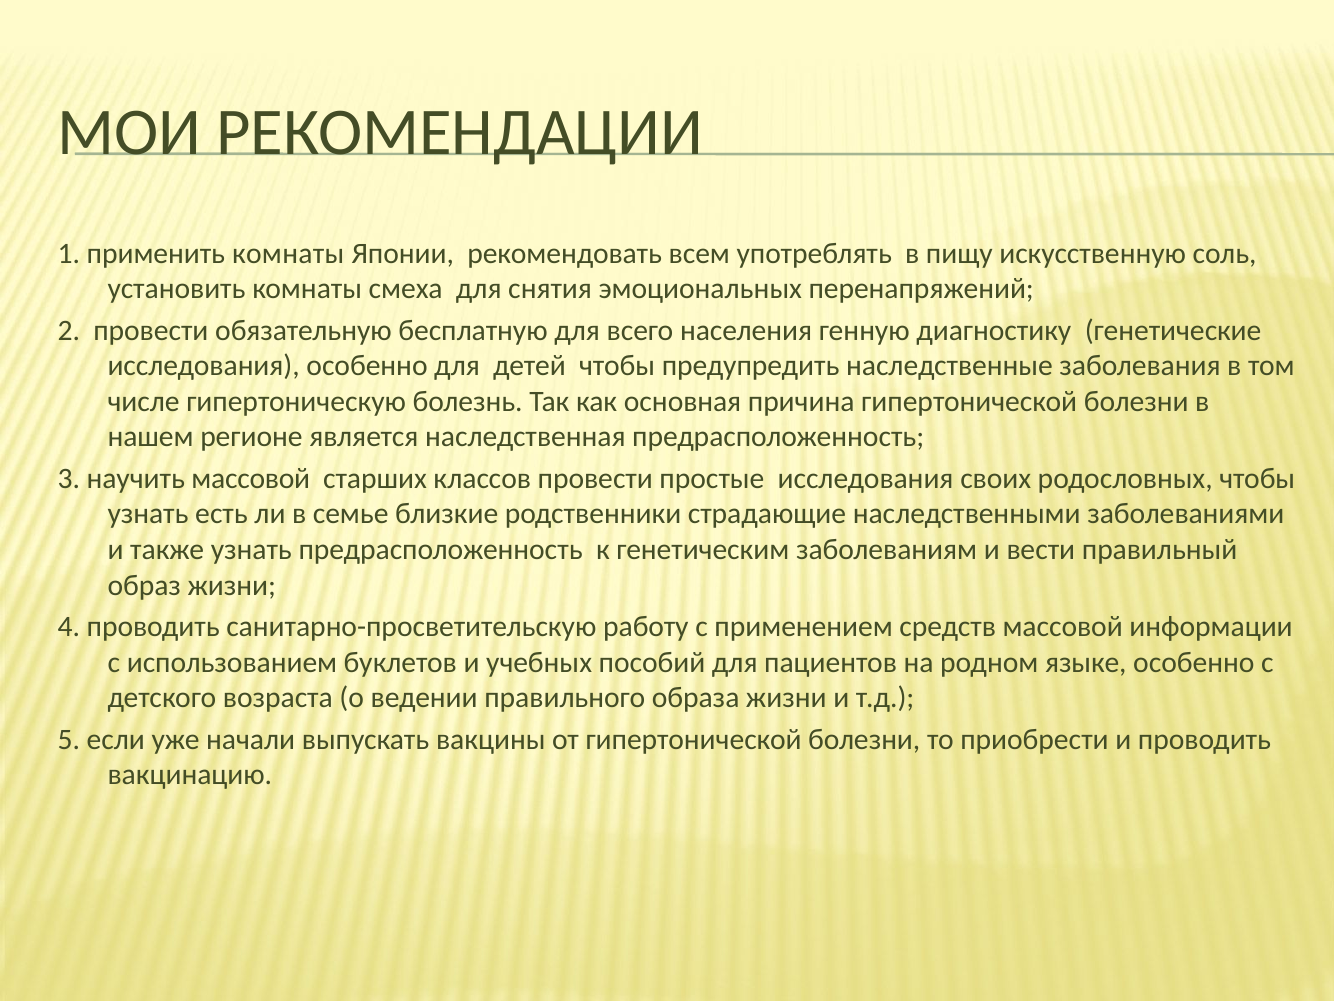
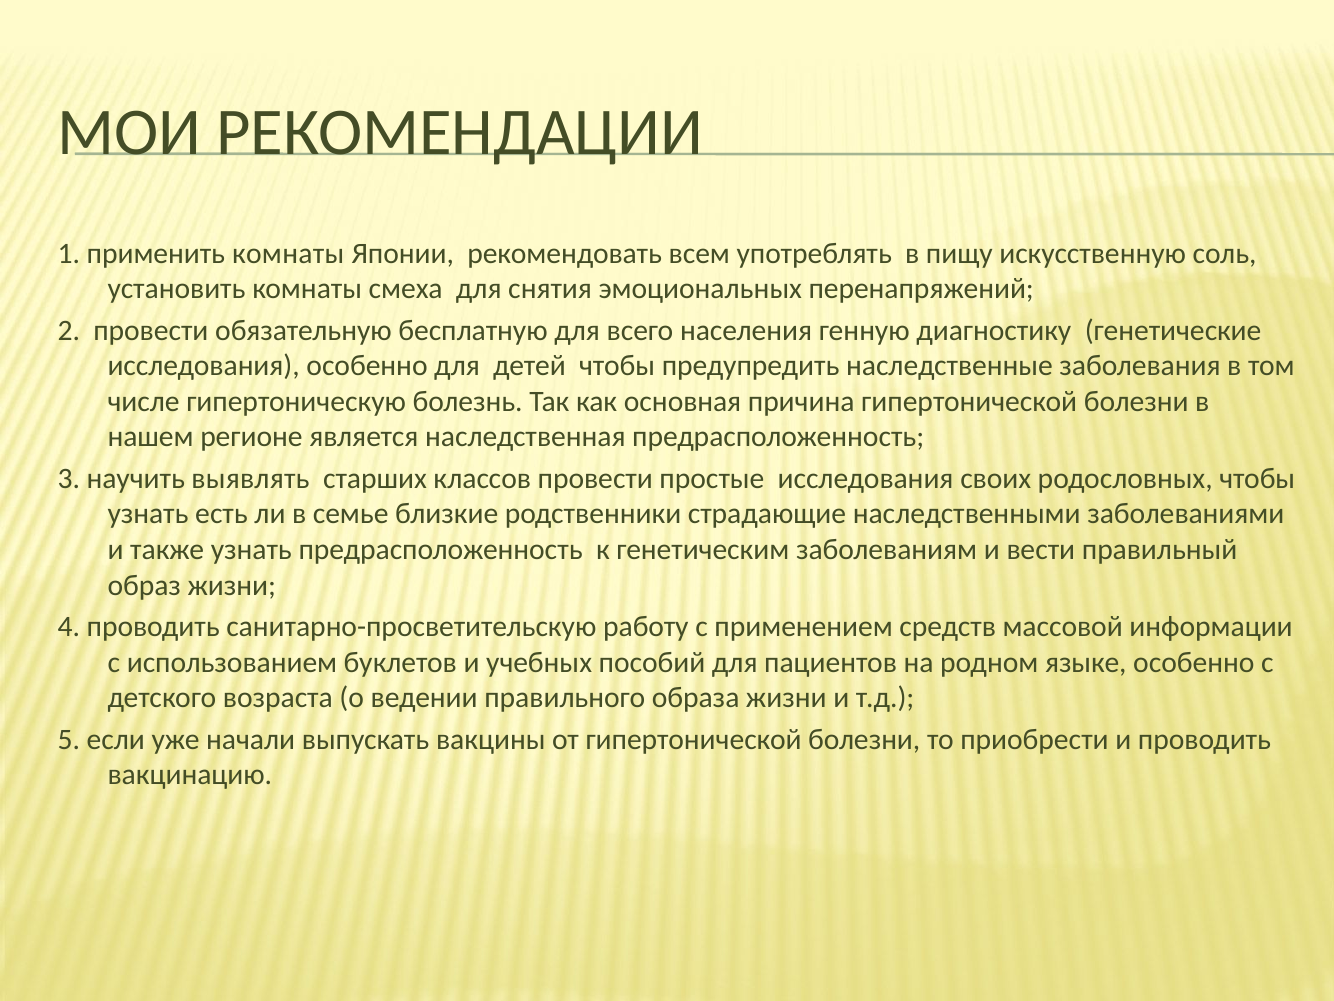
научить массовой: массовой -> выявлять (251, 478)
